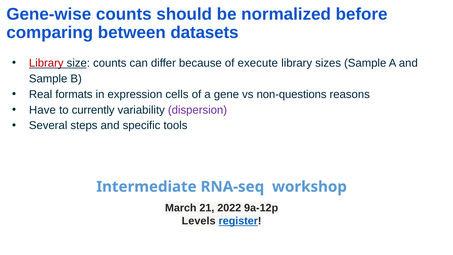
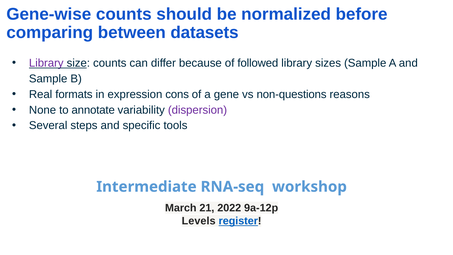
Library colour: red -> purple (46, 63)
execute: execute -> followed (258, 63)
cells: cells -> cons (177, 94)
Have: Have -> None (43, 110)
currently: currently -> annotate (93, 110)
